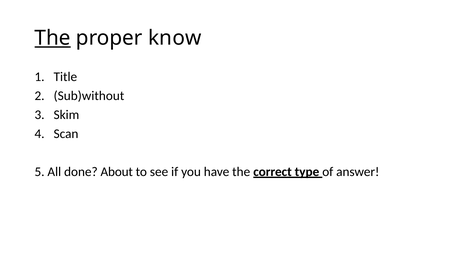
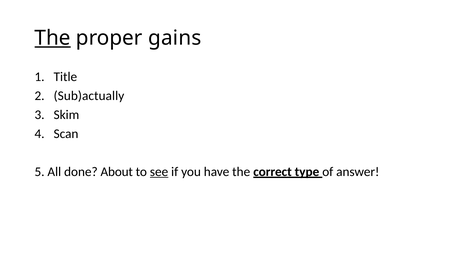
know: know -> gains (175, 38)
Sub)without: Sub)without -> Sub)actually (89, 96)
see underline: none -> present (159, 172)
